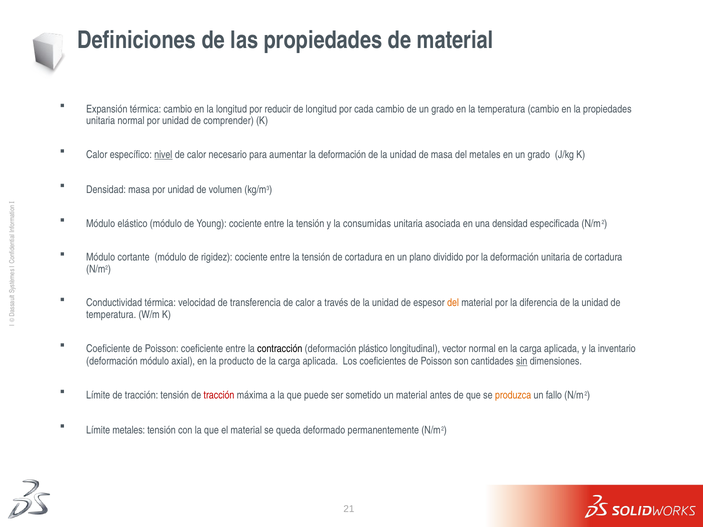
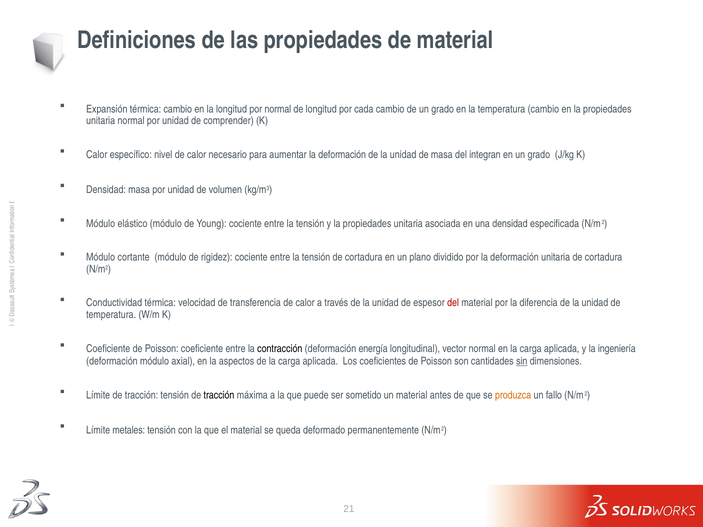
por reducir: reducir -> normal (278, 109)
nivel underline: present -> none (163, 155)
del metales: metales -> integran (485, 155)
y la consumidas: consumidas -> propiedades (367, 224)
del colour: orange -> red (453, 303)
plástico: plástico -> energía (373, 349)
inventario: inventario -> ingeniería (617, 349)
producto: producto -> aspectos (237, 361)
tracción colour: red -> black (219, 395)
